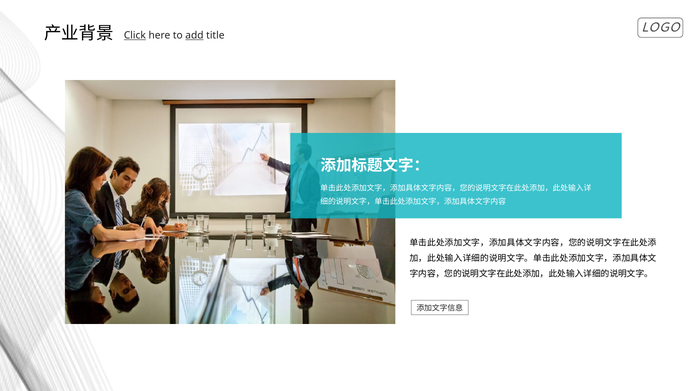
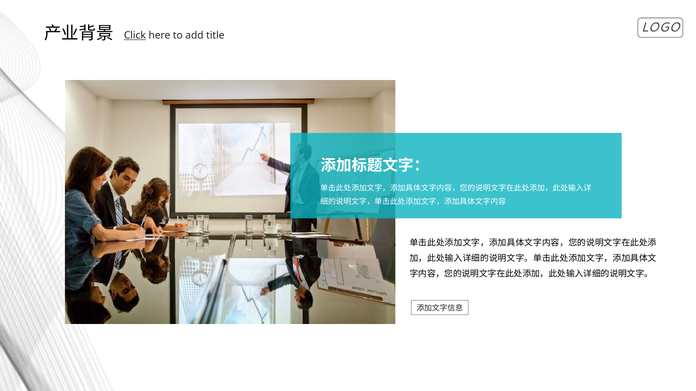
add underline: present -> none (194, 35)
